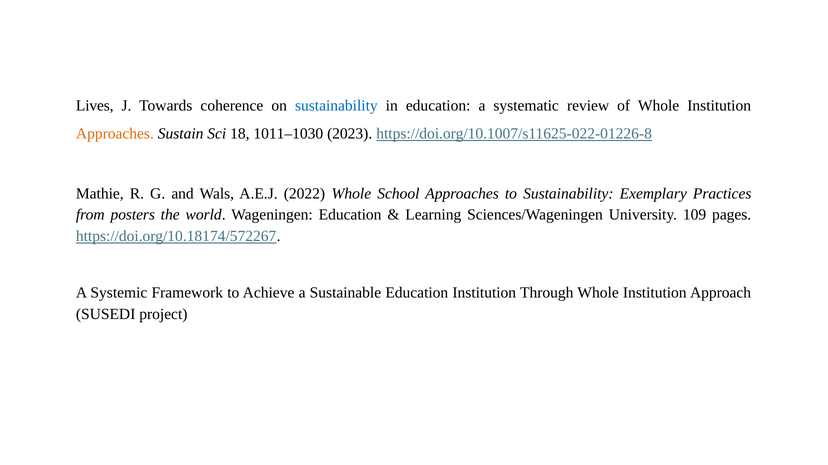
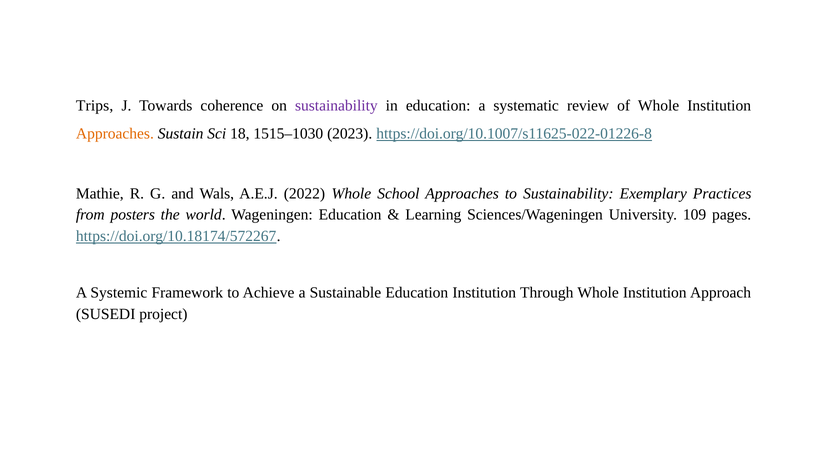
Lives: Lives -> Trips (95, 106)
sustainability colour: blue -> purple (336, 106)
1011–1030: 1011–1030 -> 1515–1030 (288, 134)
